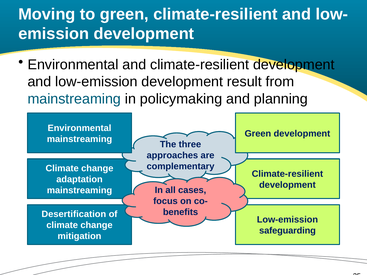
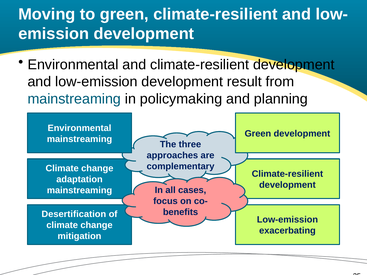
safeguarding: safeguarding -> exacerbating (287, 231)
